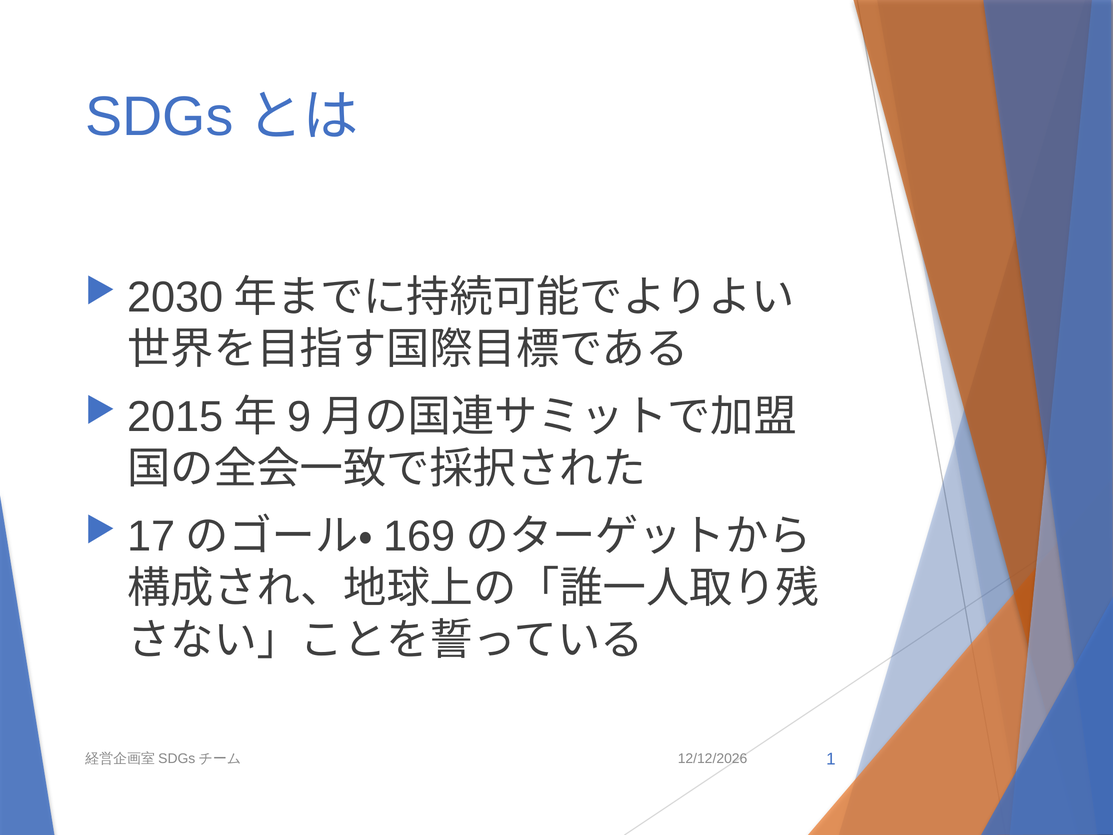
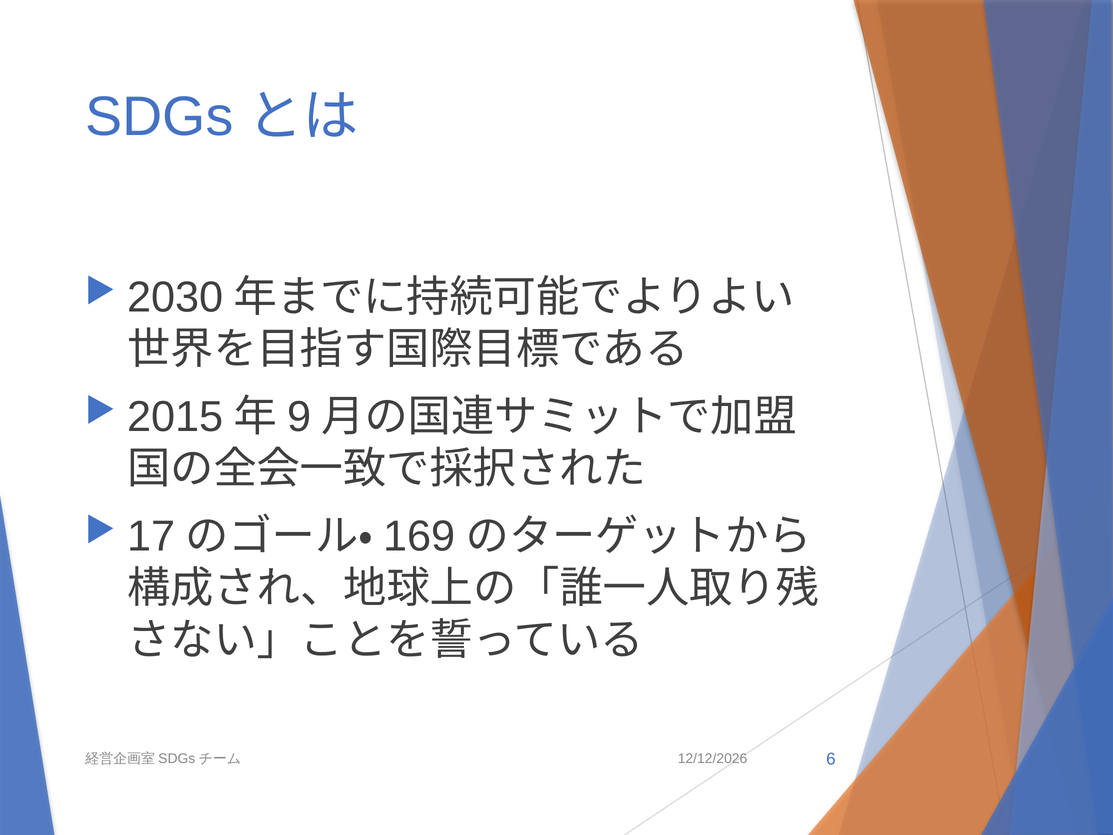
1: 1 -> 6 (831, 759)
